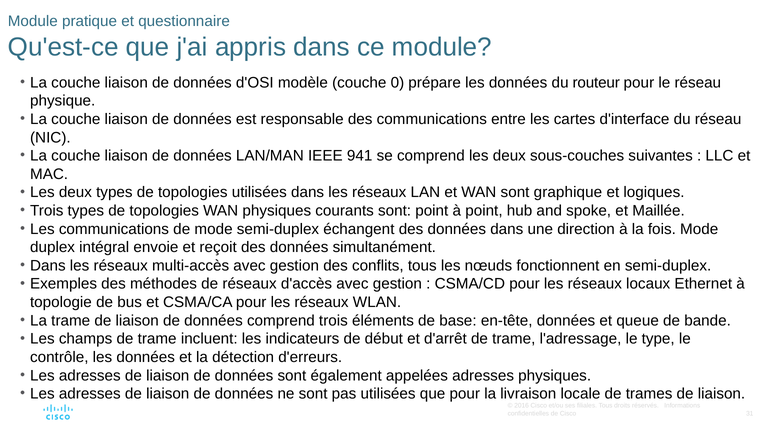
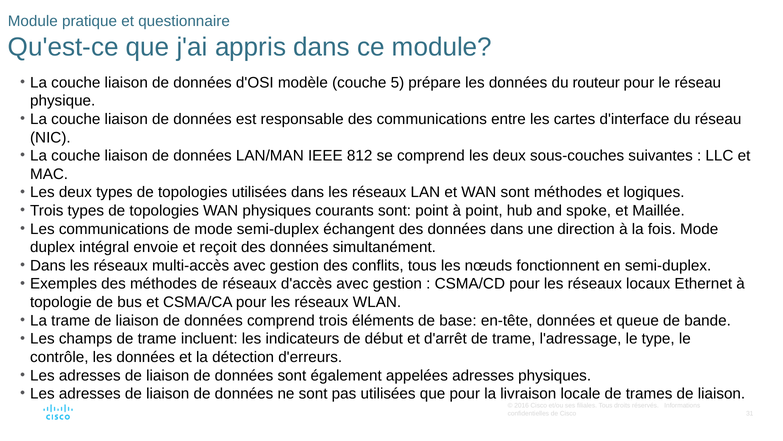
0: 0 -> 5 (397, 83)
941: 941 -> 812 (360, 156)
sont graphique: graphique -> méthodes (568, 192)
